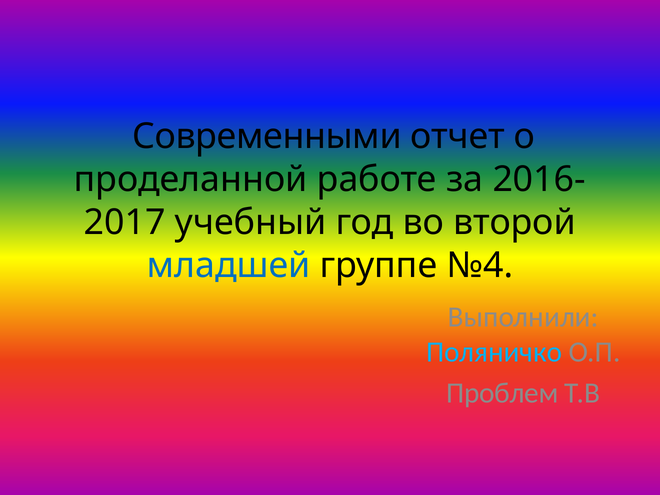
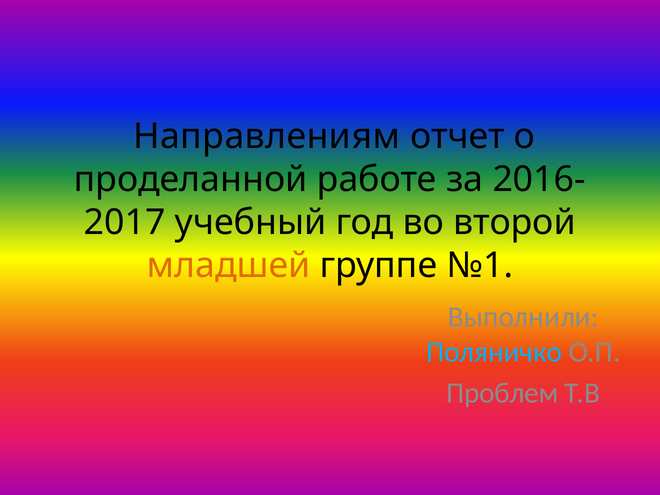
Современными: Современными -> Направлениям (267, 137)
младшей colour: blue -> orange (229, 265)
№4: №4 -> №1 (480, 265)
